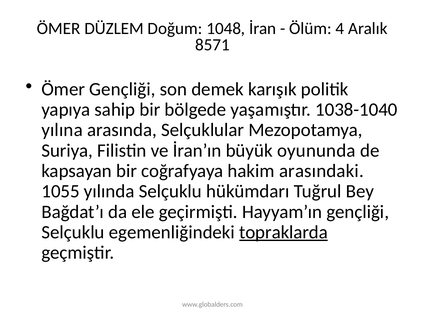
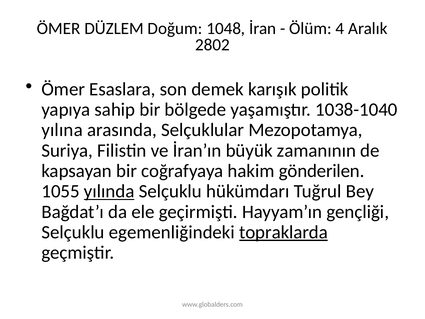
8571: 8571 -> 2802 (212, 45)
Ömer Gençliği: Gençliği -> Esaslara (122, 89)
oyununda: oyununda -> zamanının (316, 150)
arasındaki: arasındaki -> gönderilen (322, 171)
yılında underline: none -> present (109, 191)
